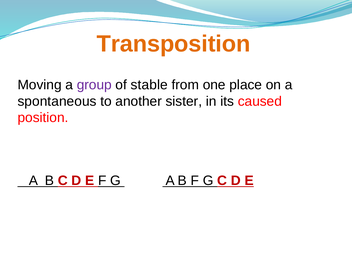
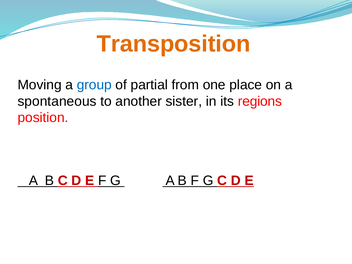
group colour: purple -> blue (94, 85)
stable: stable -> partial (149, 85)
caused: caused -> regions (260, 101)
